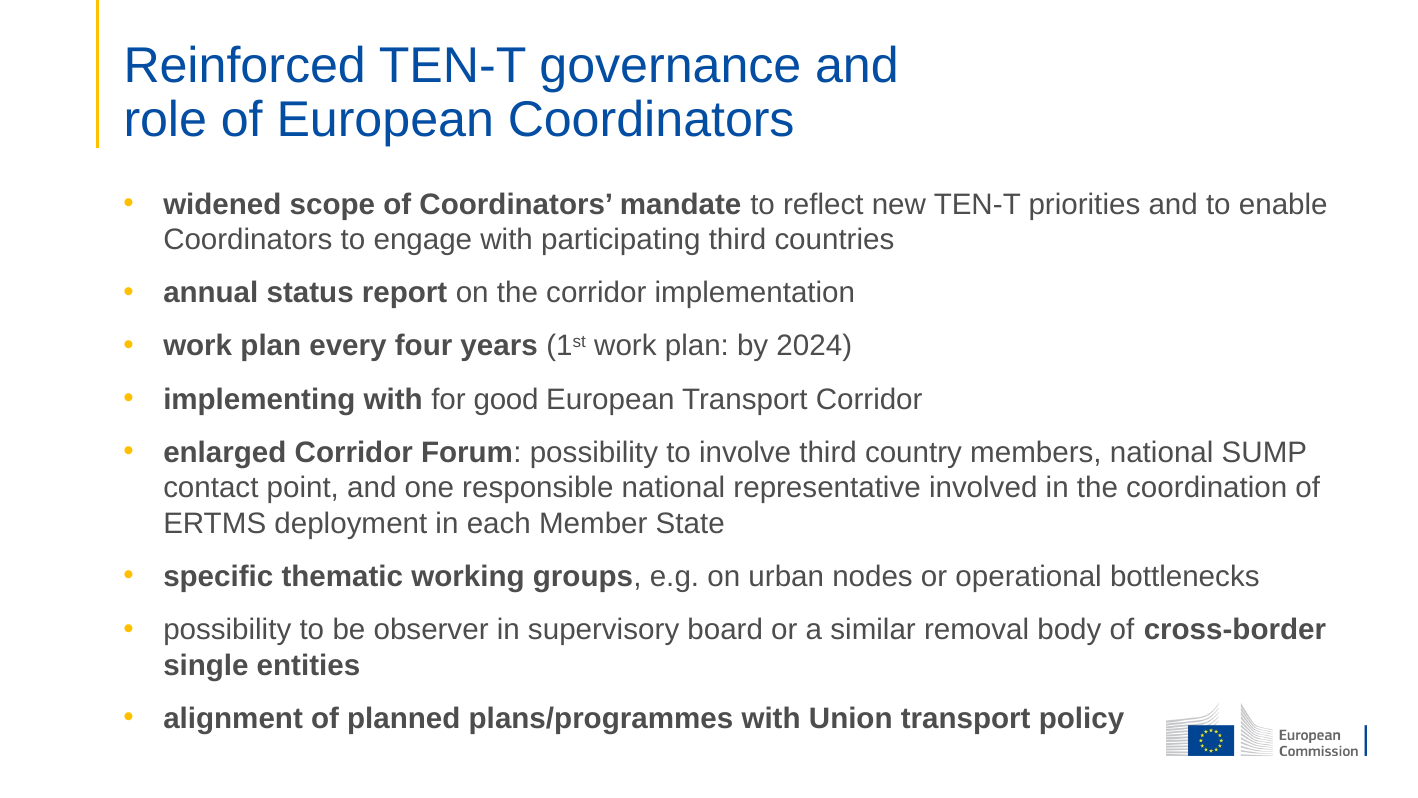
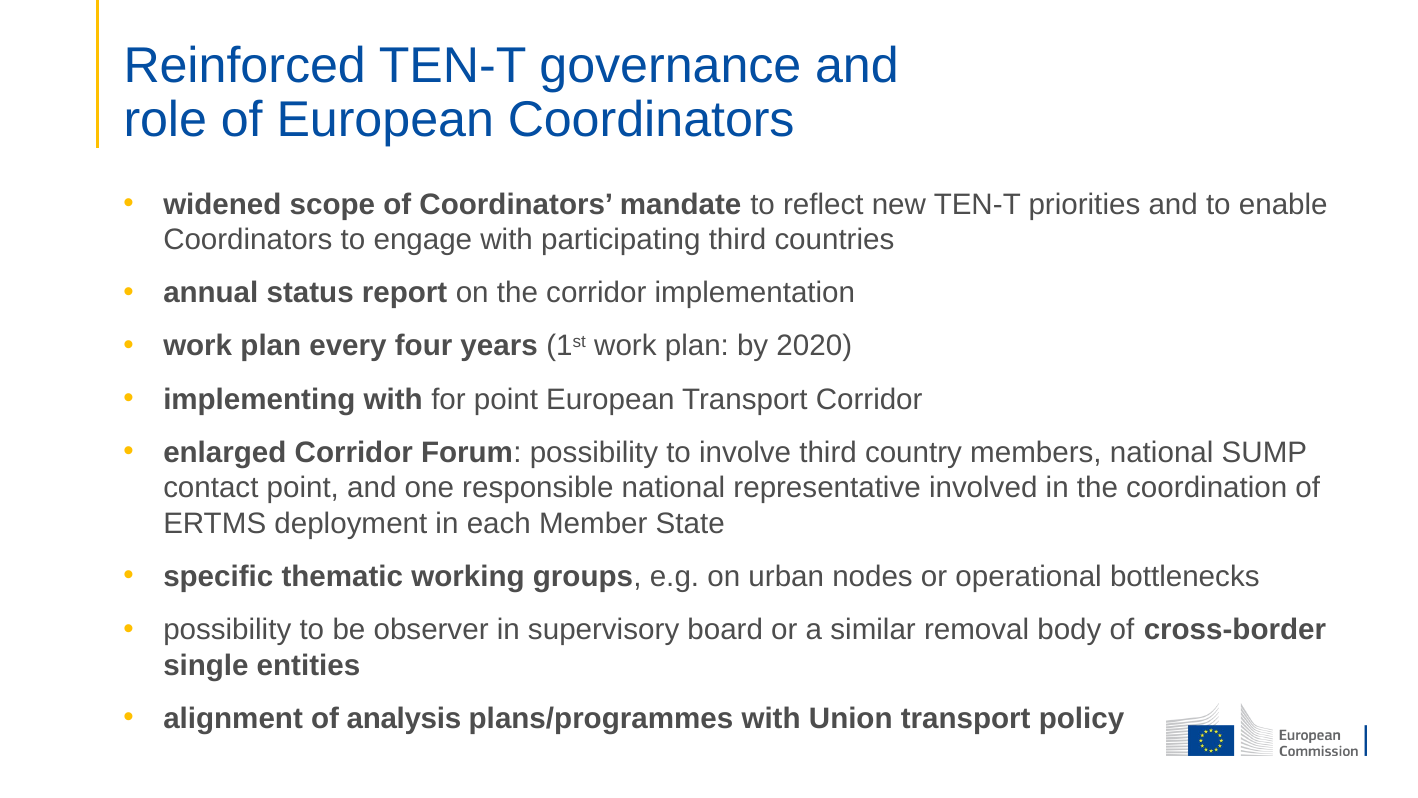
2024: 2024 -> 2020 (814, 346)
for good: good -> point (506, 399)
planned: planned -> analysis (404, 718)
